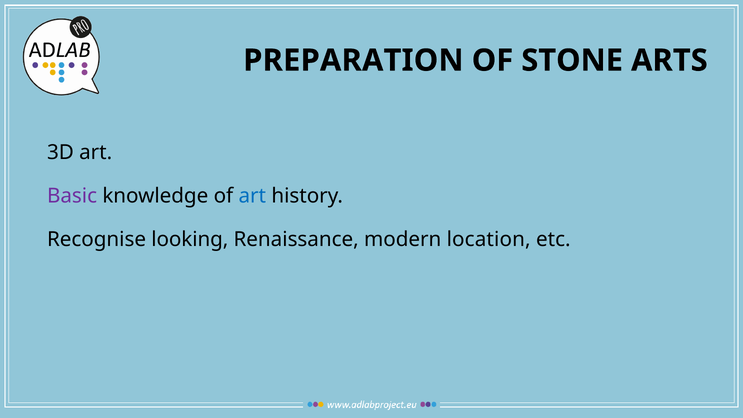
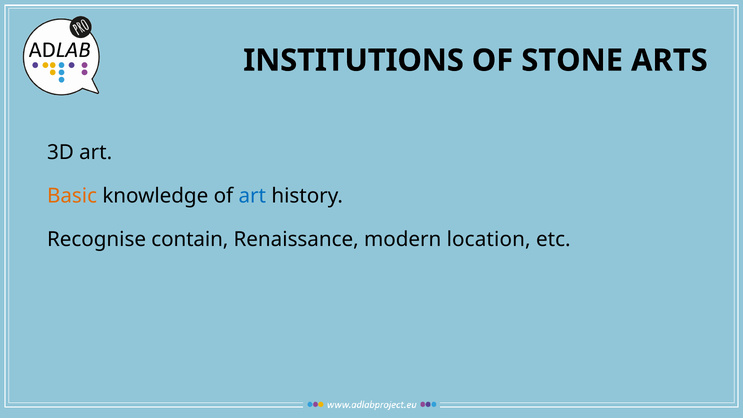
PREPARATION: PREPARATION -> INSTITUTIONS (354, 60)
Basic colour: purple -> orange (72, 196)
looking: looking -> contain (190, 240)
